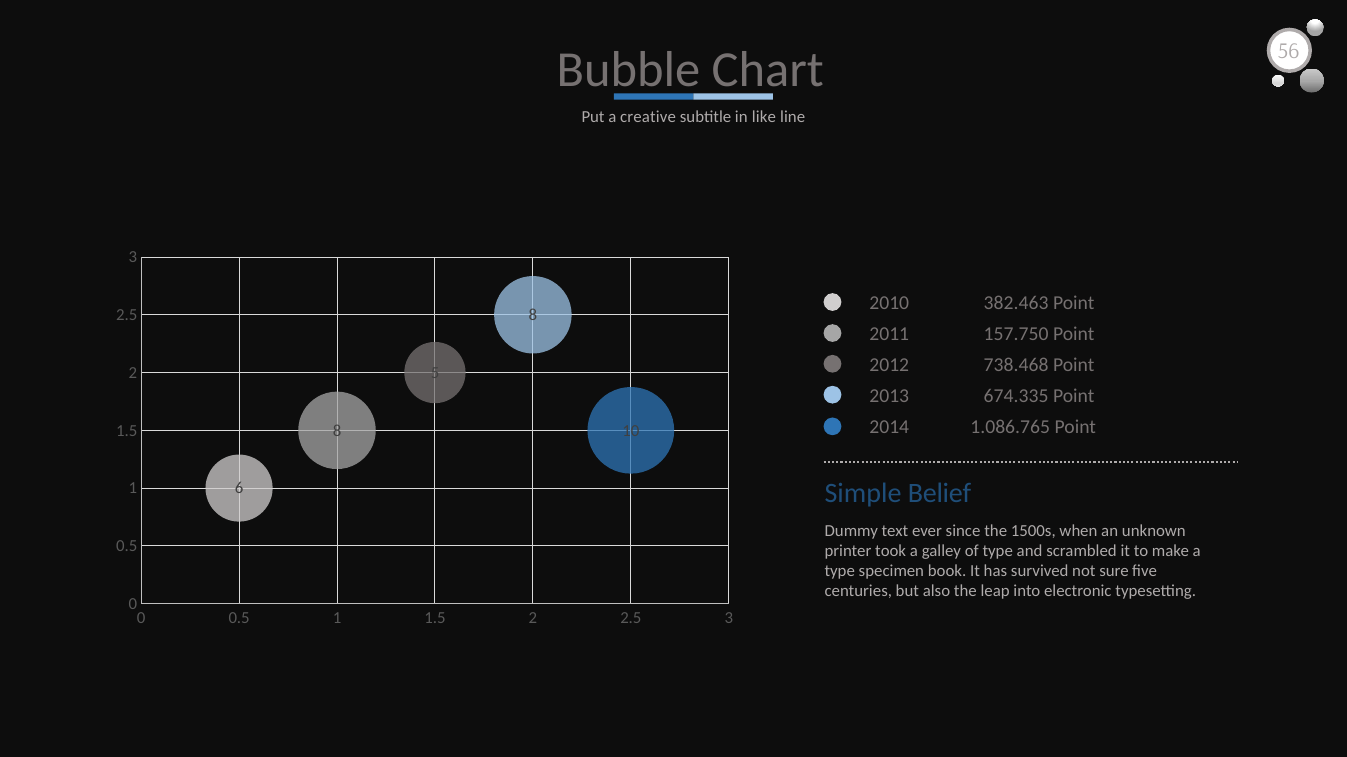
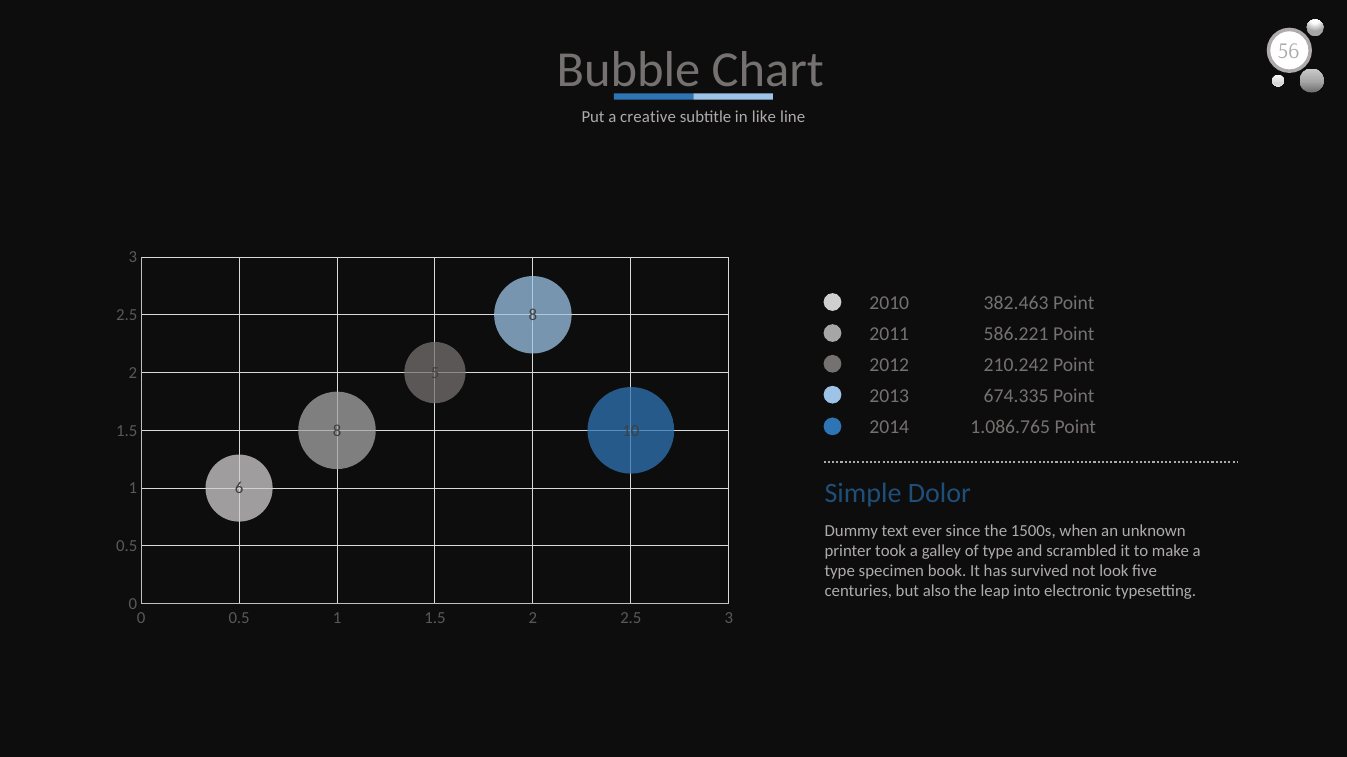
157.750: 157.750 -> 586.221 (1016, 334)
738.468: 738.468 -> 210.242 (1016, 366)
Belief: Belief -> Dolor (939, 493)
sure: sure -> look (1114, 572)
